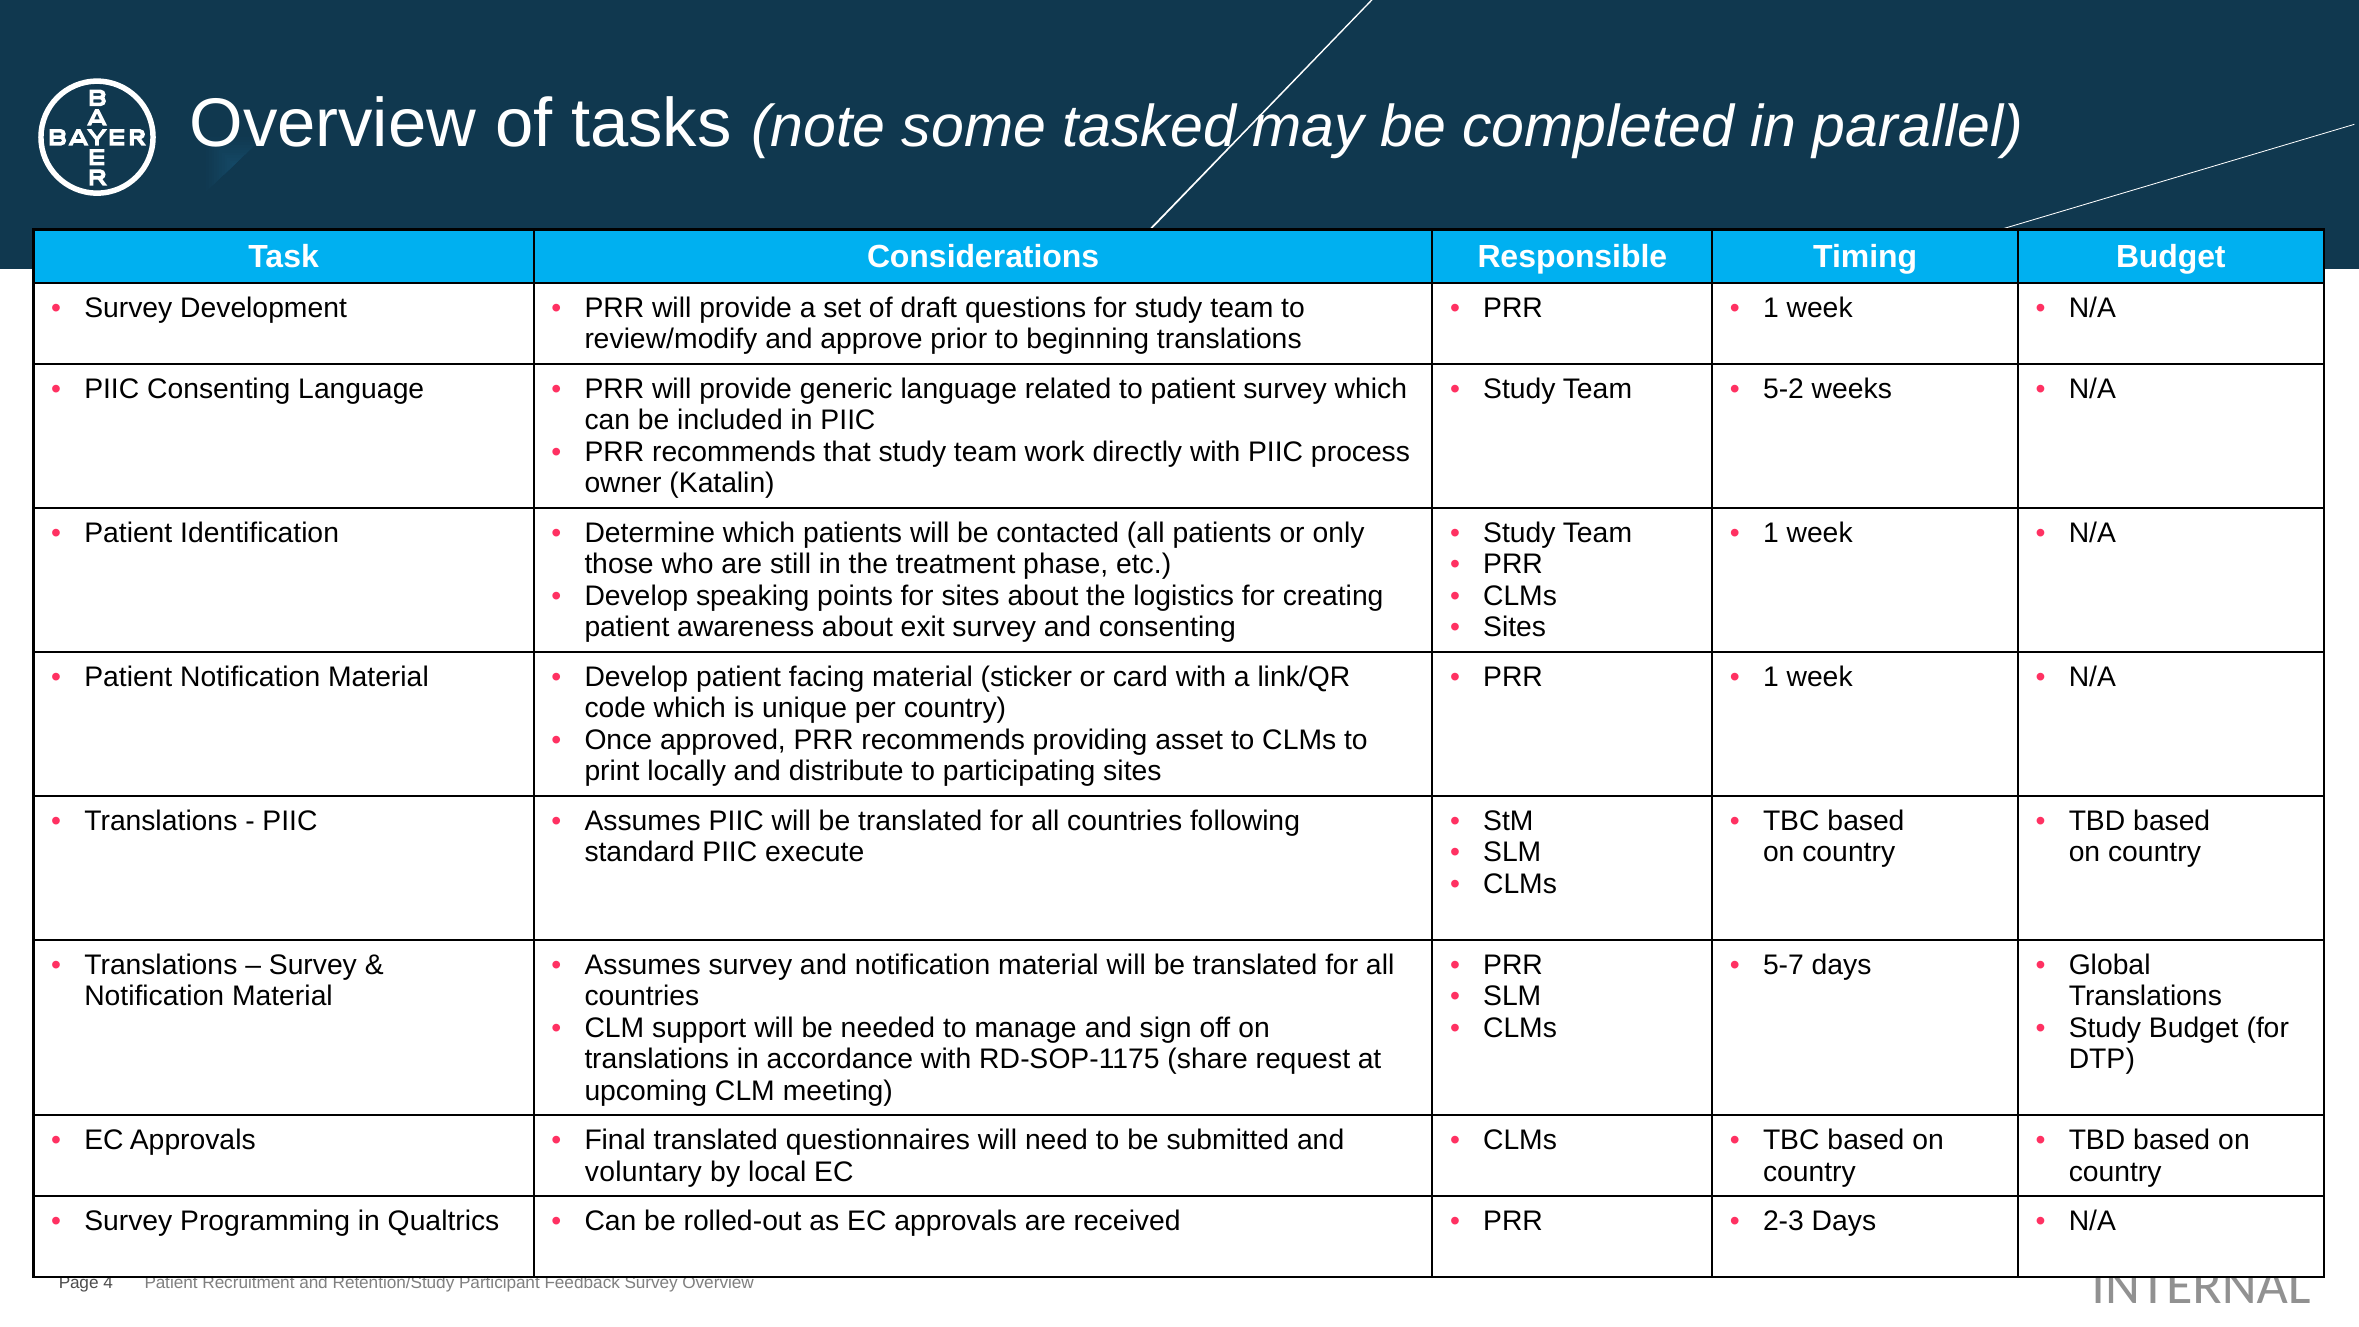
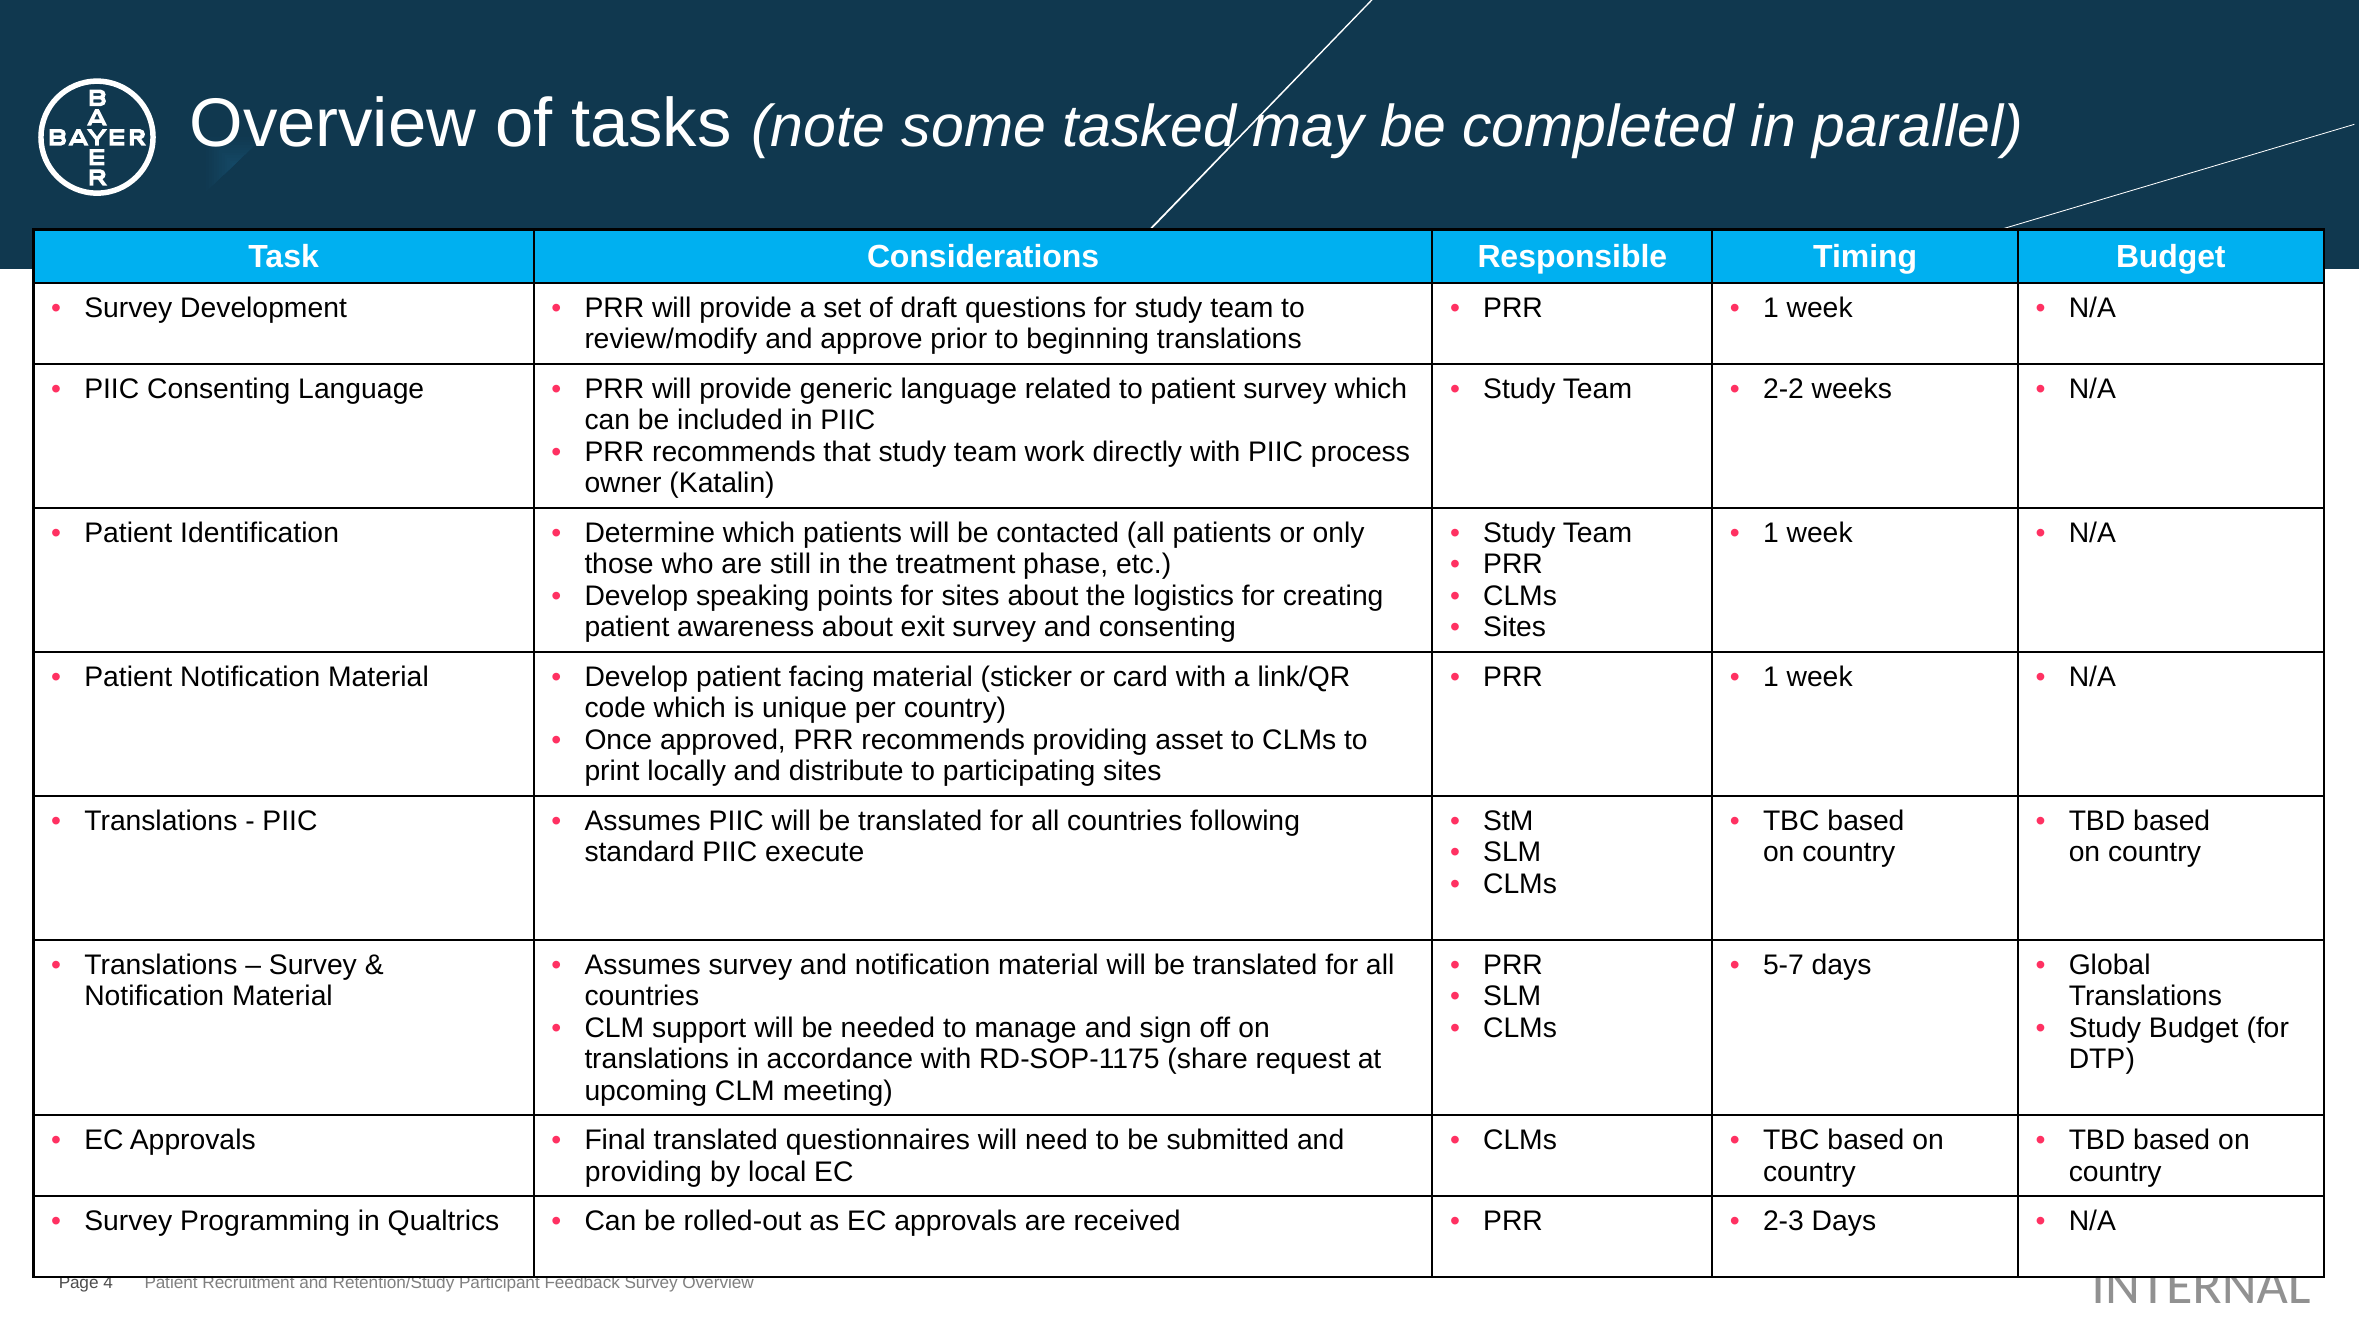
5-2: 5-2 -> 2-2 (1783, 389)
voluntary: voluntary -> providing (643, 1172)
